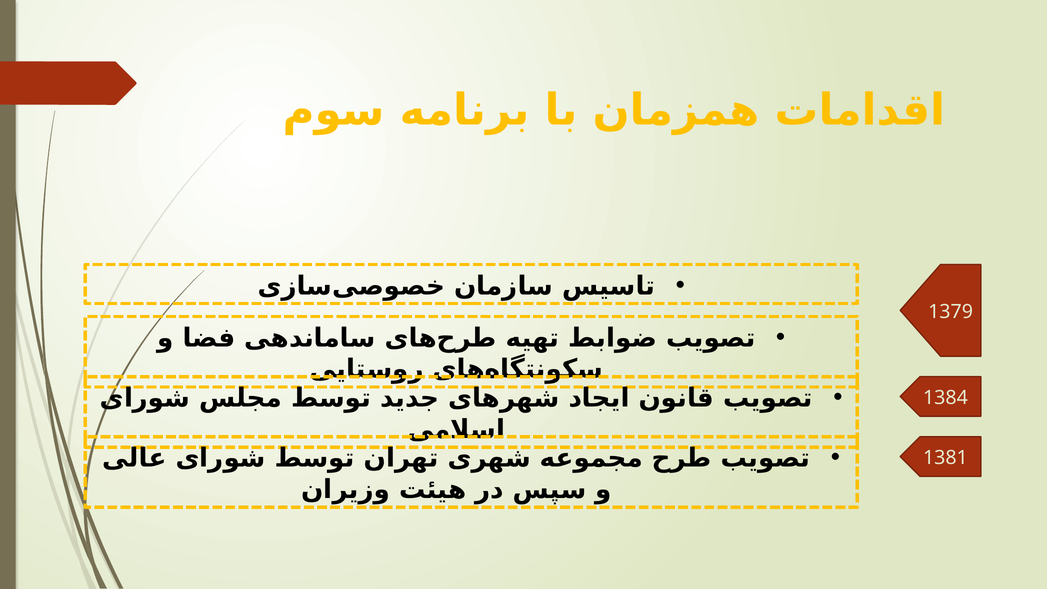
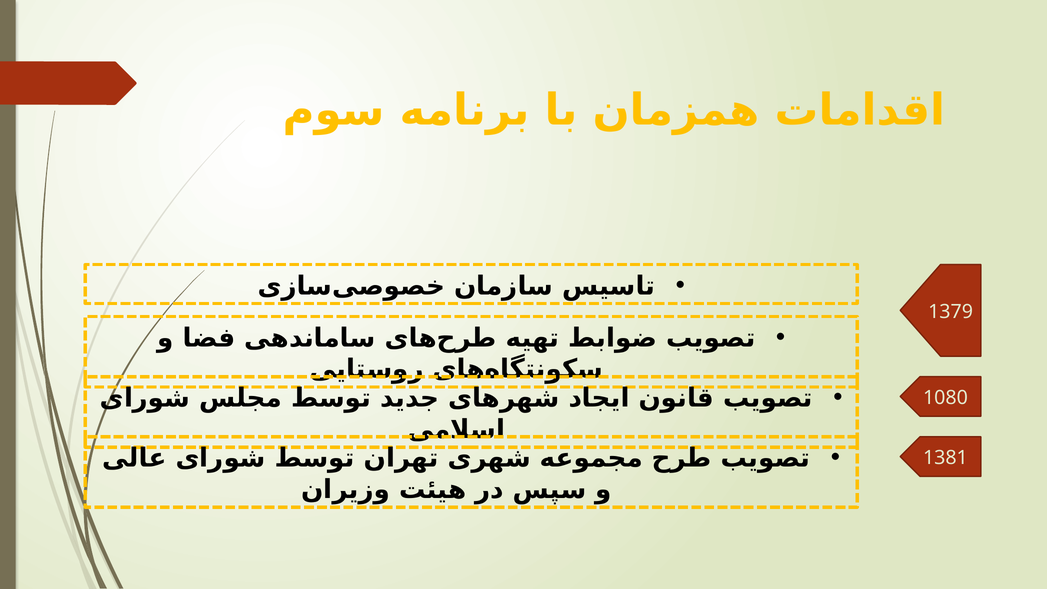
1384: 1384 -> 1080 (945, 398)
